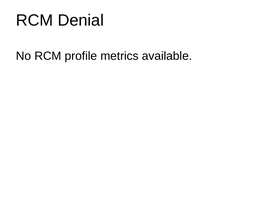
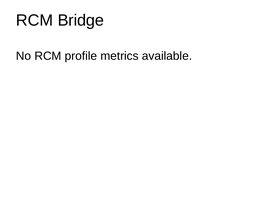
Denial: Denial -> Bridge (81, 20)
